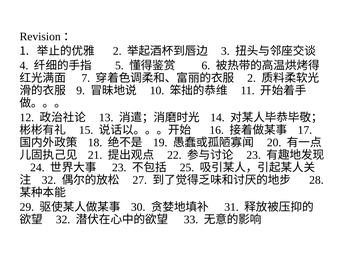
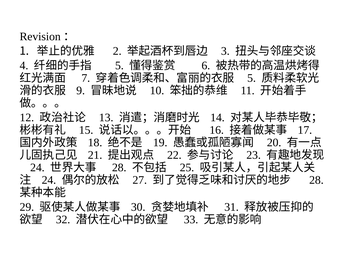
2: 2 -> 5 (252, 78)
23: 23 -> 28 (119, 167)
32: 32 -> 24 (49, 180)
